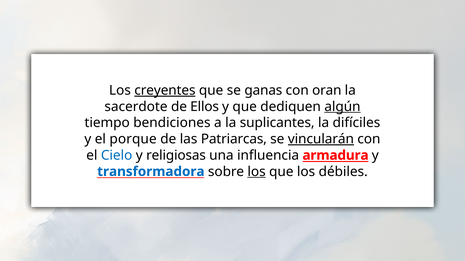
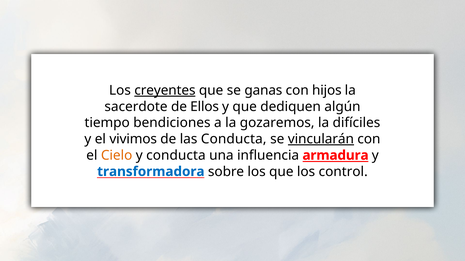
oran: oran -> hijos (327, 91)
algún underline: present -> none (342, 107)
suplicantes: suplicantes -> gozaremos (277, 123)
porque: porque -> vivimos (133, 139)
las Patriarcas: Patriarcas -> Conducta (234, 139)
Cielo colour: blue -> orange (117, 156)
y religiosas: religiosas -> conducta (176, 156)
los underline: present -> none (257, 172)
débiles: débiles -> control (343, 172)
